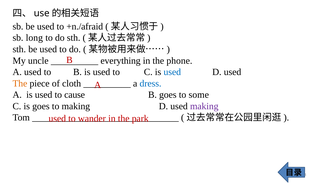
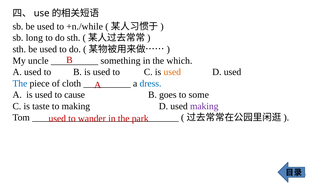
+n./afraid: +n./afraid -> +n./while (85, 26)
everything: everything -> something (120, 61)
phone: phone -> which (179, 61)
used colour: blue -> orange (172, 72)
The colour: orange -> blue (20, 83)
is goes: goes -> taste (41, 106)
